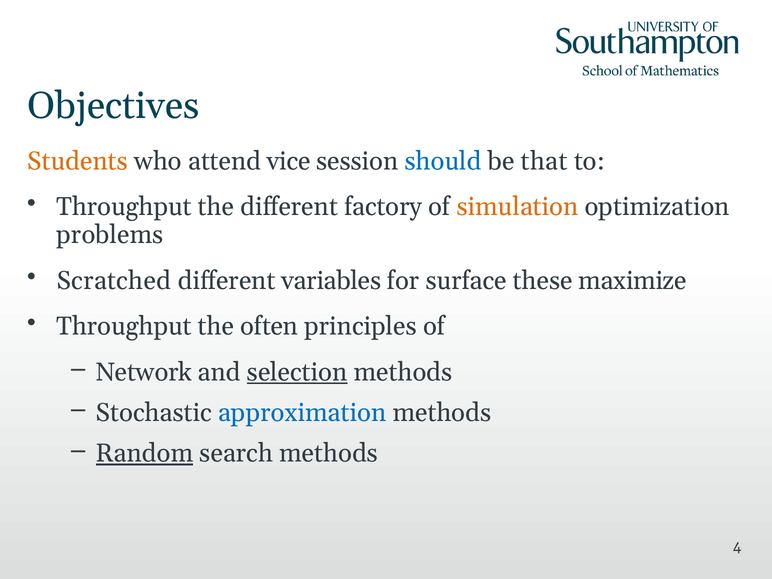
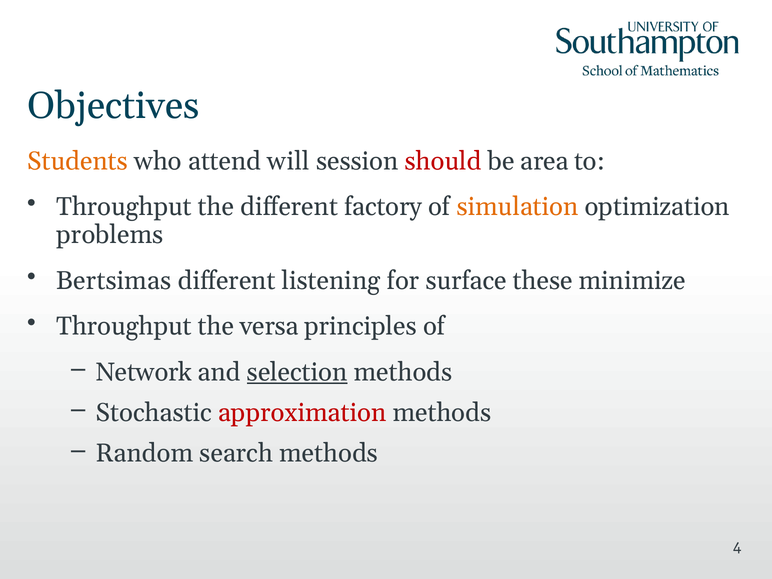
vice: vice -> will (288, 161)
should colour: blue -> red (443, 161)
that: that -> area (544, 161)
Scratched: Scratched -> Bertsimas (114, 281)
variables: variables -> listening (331, 281)
maximize: maximize -> minimize (632, 281)
often: often -> versa (269, 326)
approximation colour: blue -> red (302, 413)
Random underline: present -> none (145, 453)
